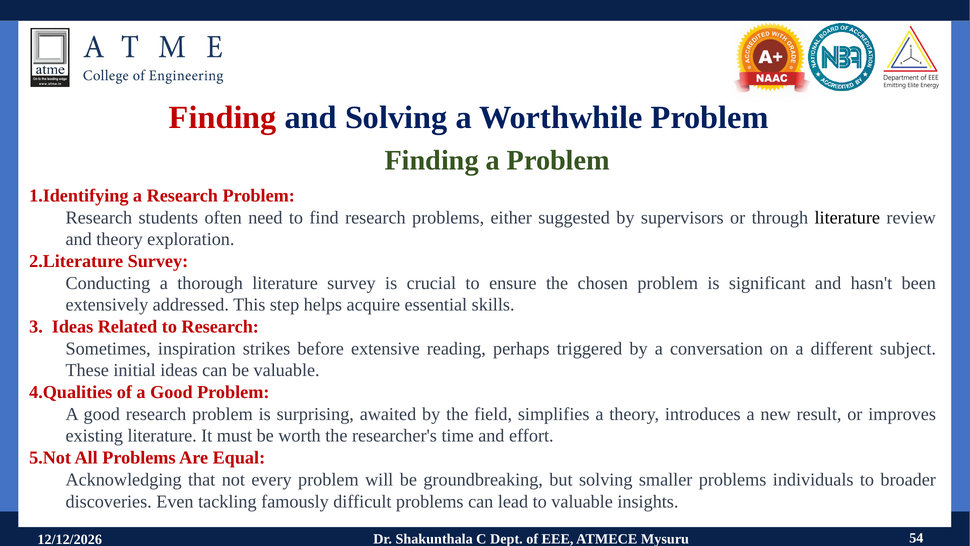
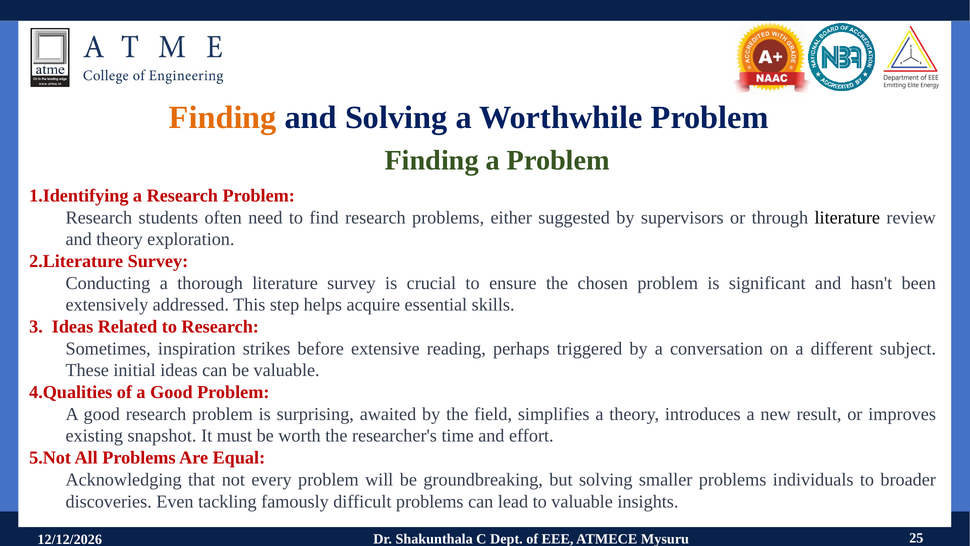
Finding colour: red -> orange (223, 118)
existing literature: literature -> snapshot (162, 436)
54: 54 -> 25 (916, 538)
